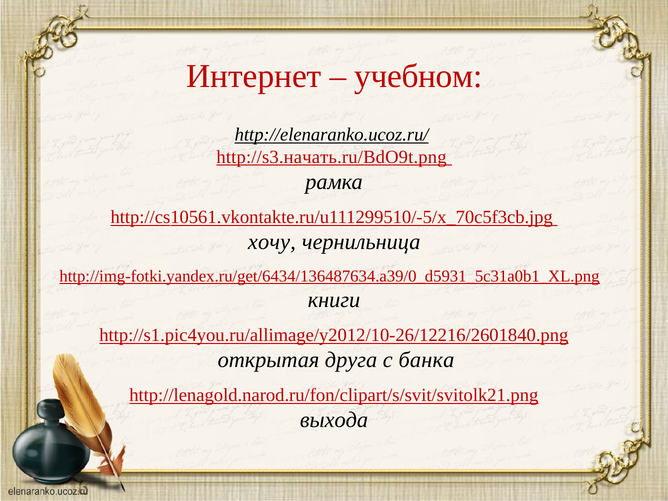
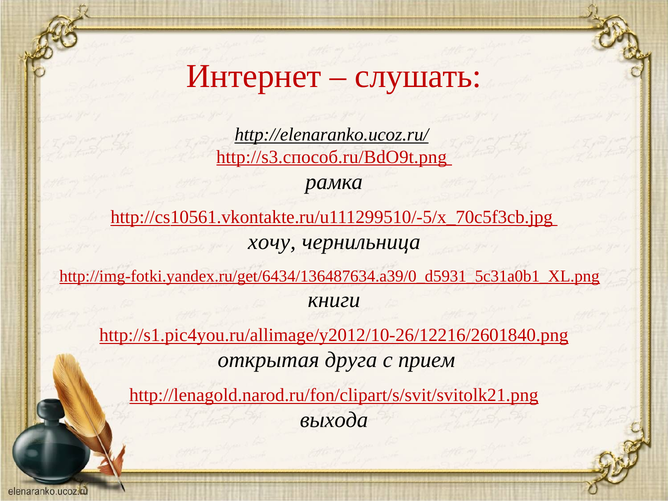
учебном: учебном -> слушать (418, 76)
http://s3.начать.ru/BdO9t.png: http://s3.начать.ru/BdO9t.png -> http://s3.способ.ru/BdO9t.png (332, 157)
банка: банка -> прием (427, 360)
